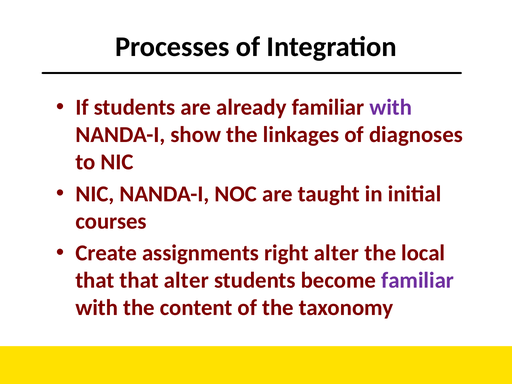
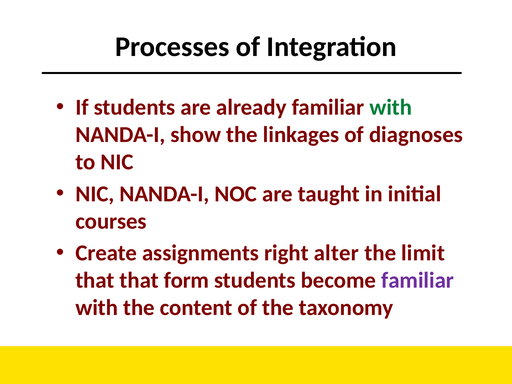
with colour: purple -> green (391, 107)
local: local -> limit (423, 253)
that alter: alter -> form (186, 280)
